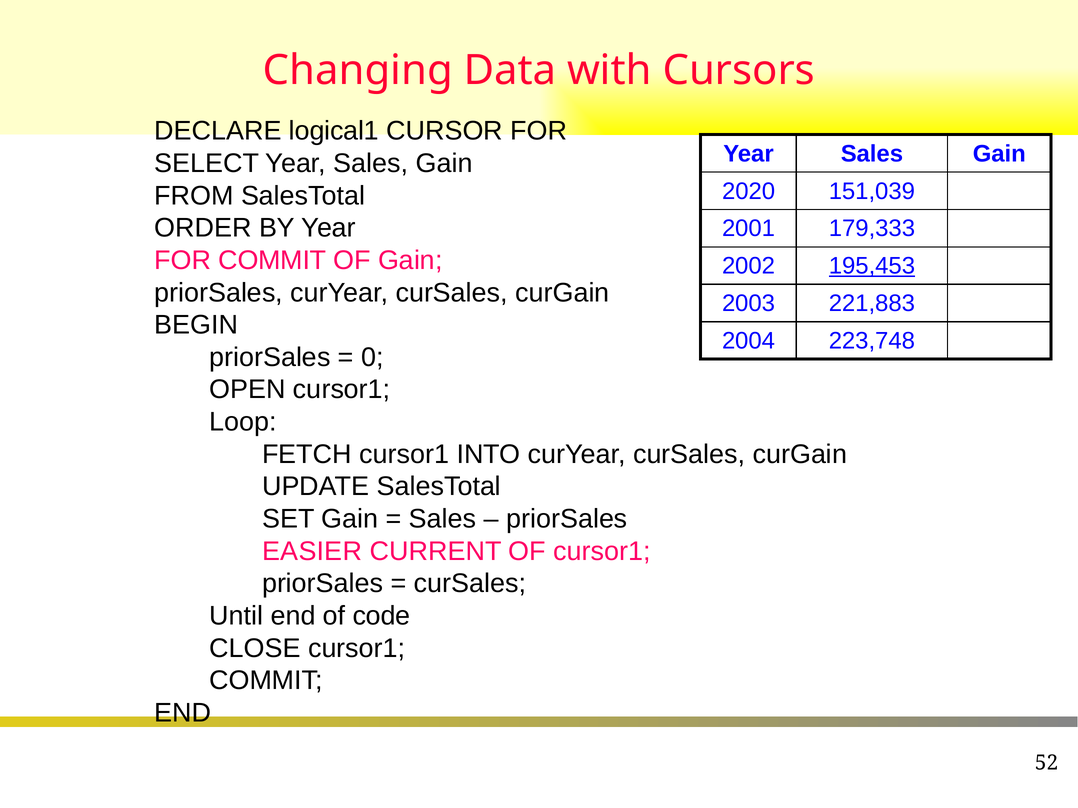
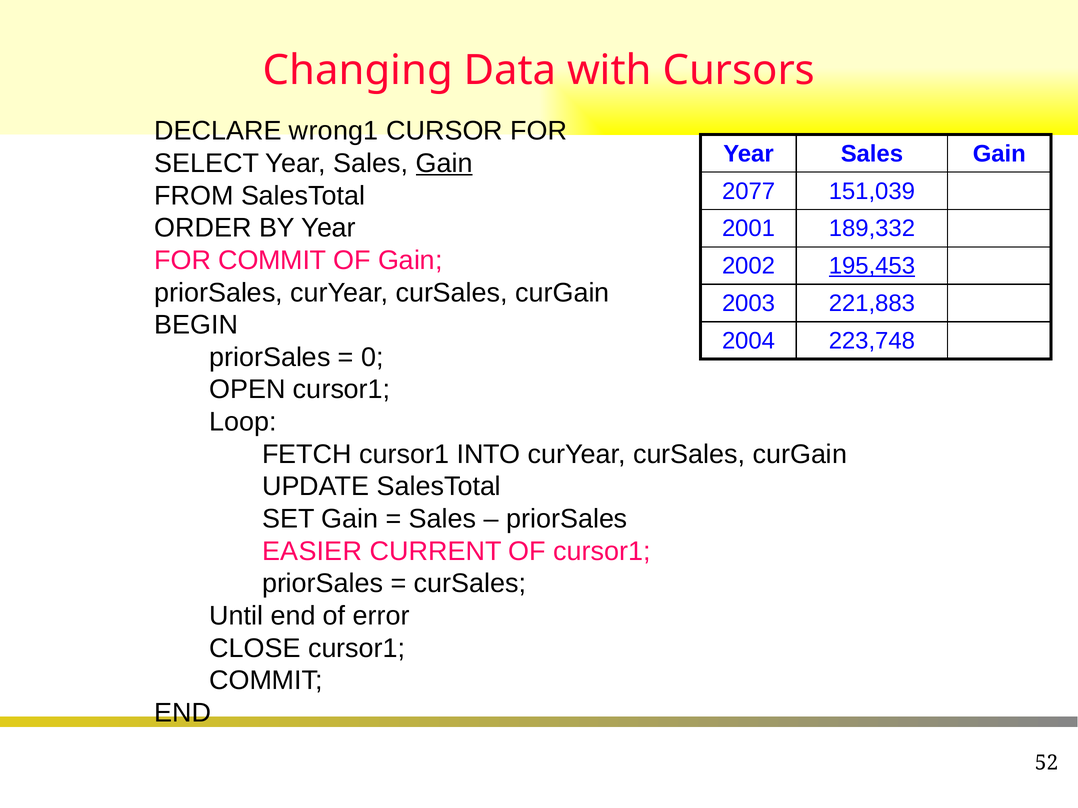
logical1: logical1 -> wrong1 (334, 131)
Gain underline: none -> present (444, 163)
2020: 2020 -> 2077 (749, 191)
179,333: 179,333 -> 189,332 (872, 229)
code: code -> error (381, 616)
